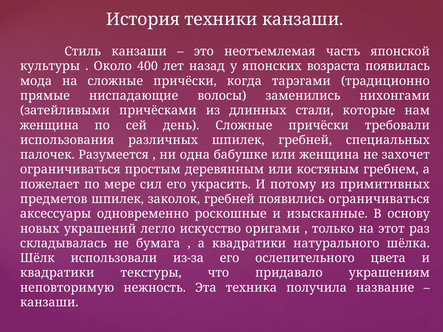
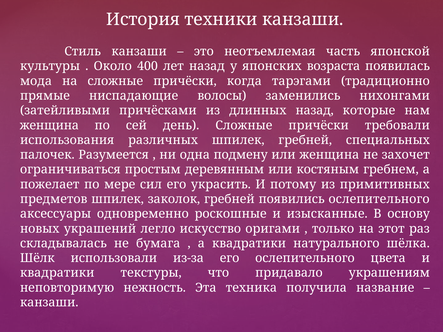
длинных стали: стали -> назад (315, 111)
бабушке: бабушке -> подмену (241, 155)
появились ограничиваться: ограничиваться -> ослепительного (379, 199)
